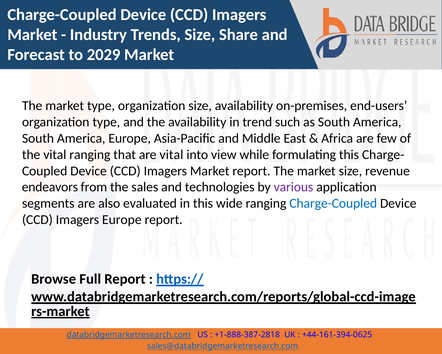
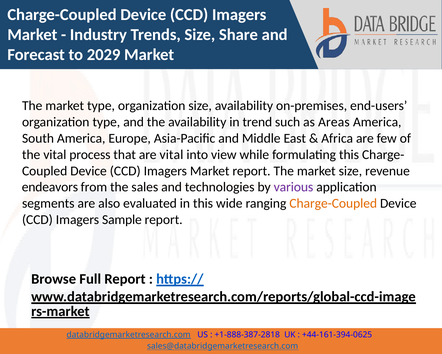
as South: South -> Areas (334, 122)
vital ranging: ranging -> process (90, 154)
Charge-Coupled colour: blue -> orange (333, 203)
Imagers Europe: Europe -> Sample (122, 219)
